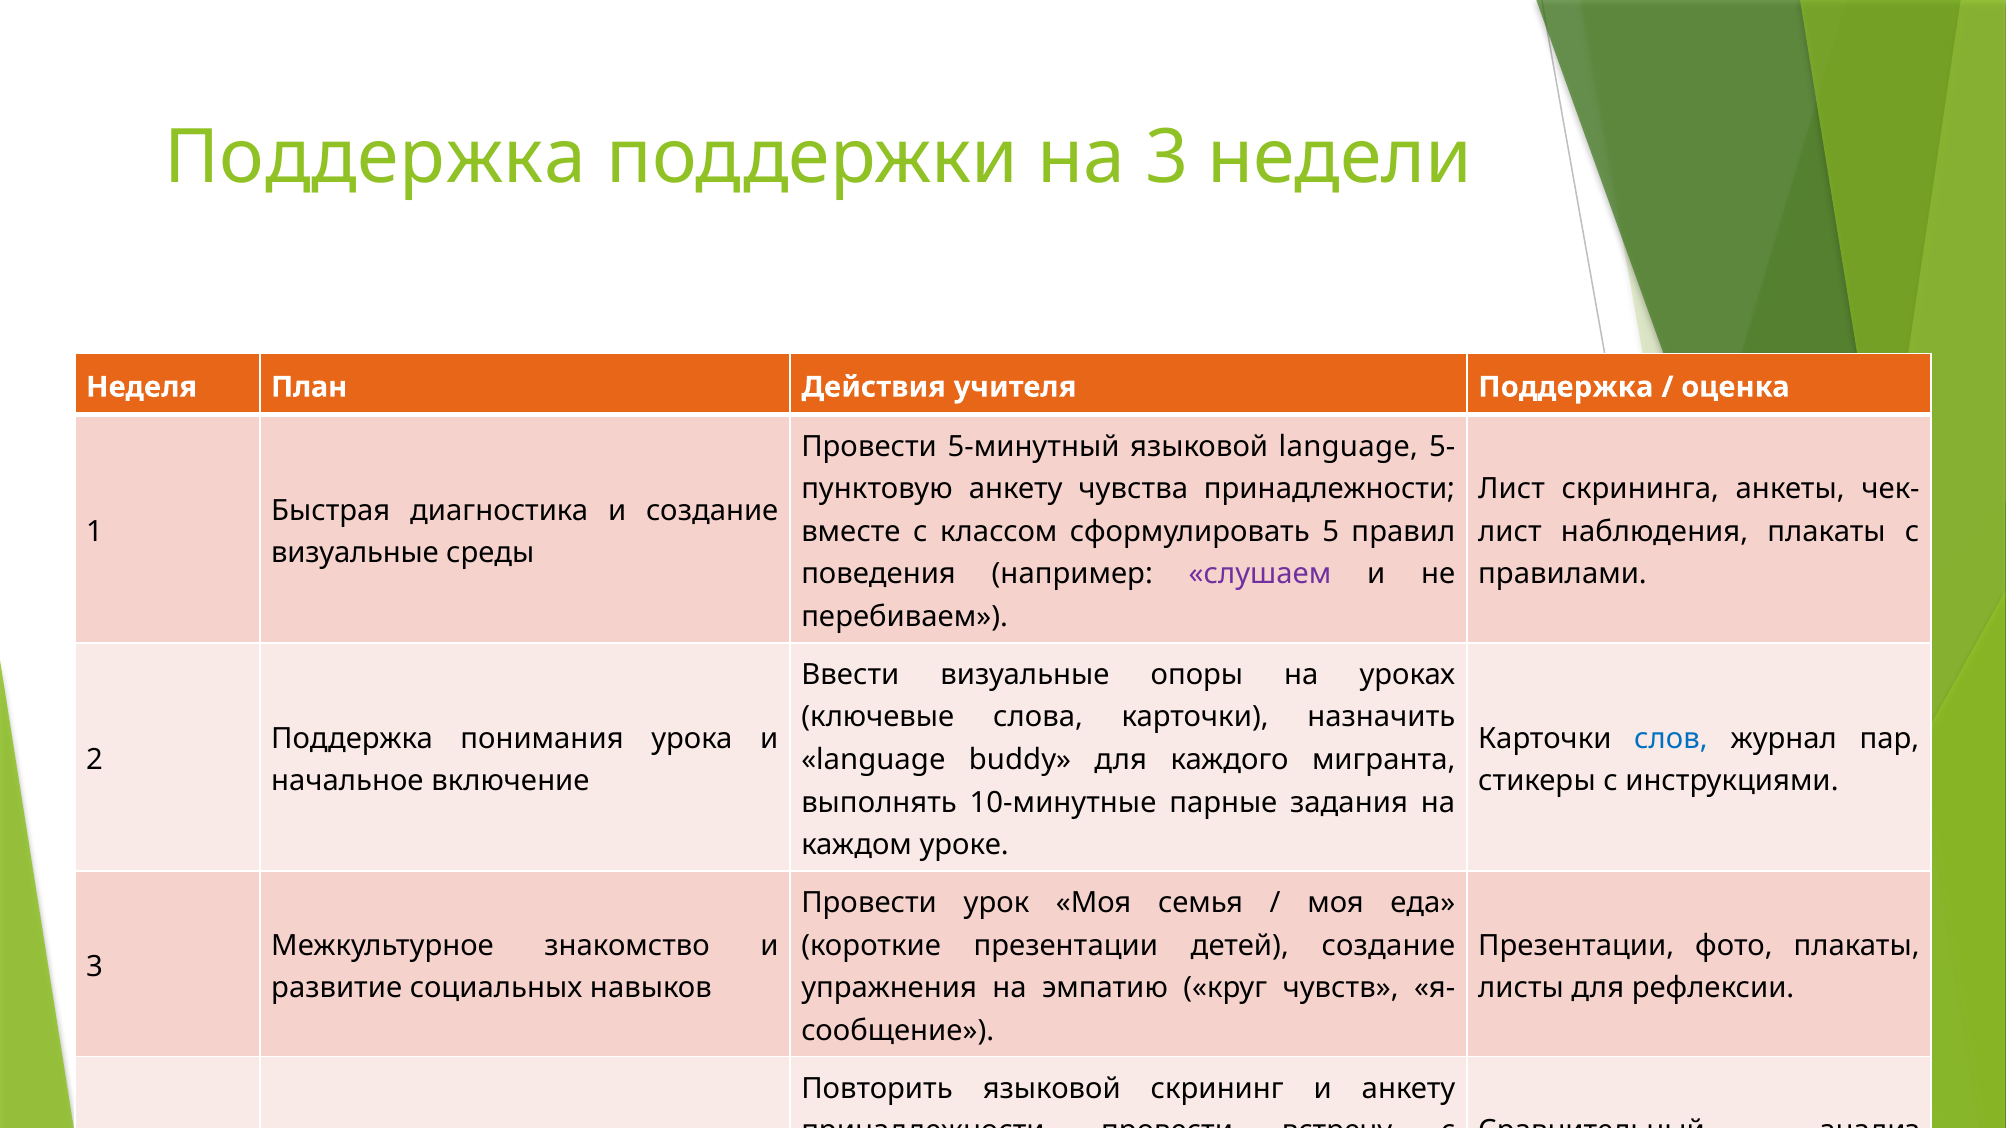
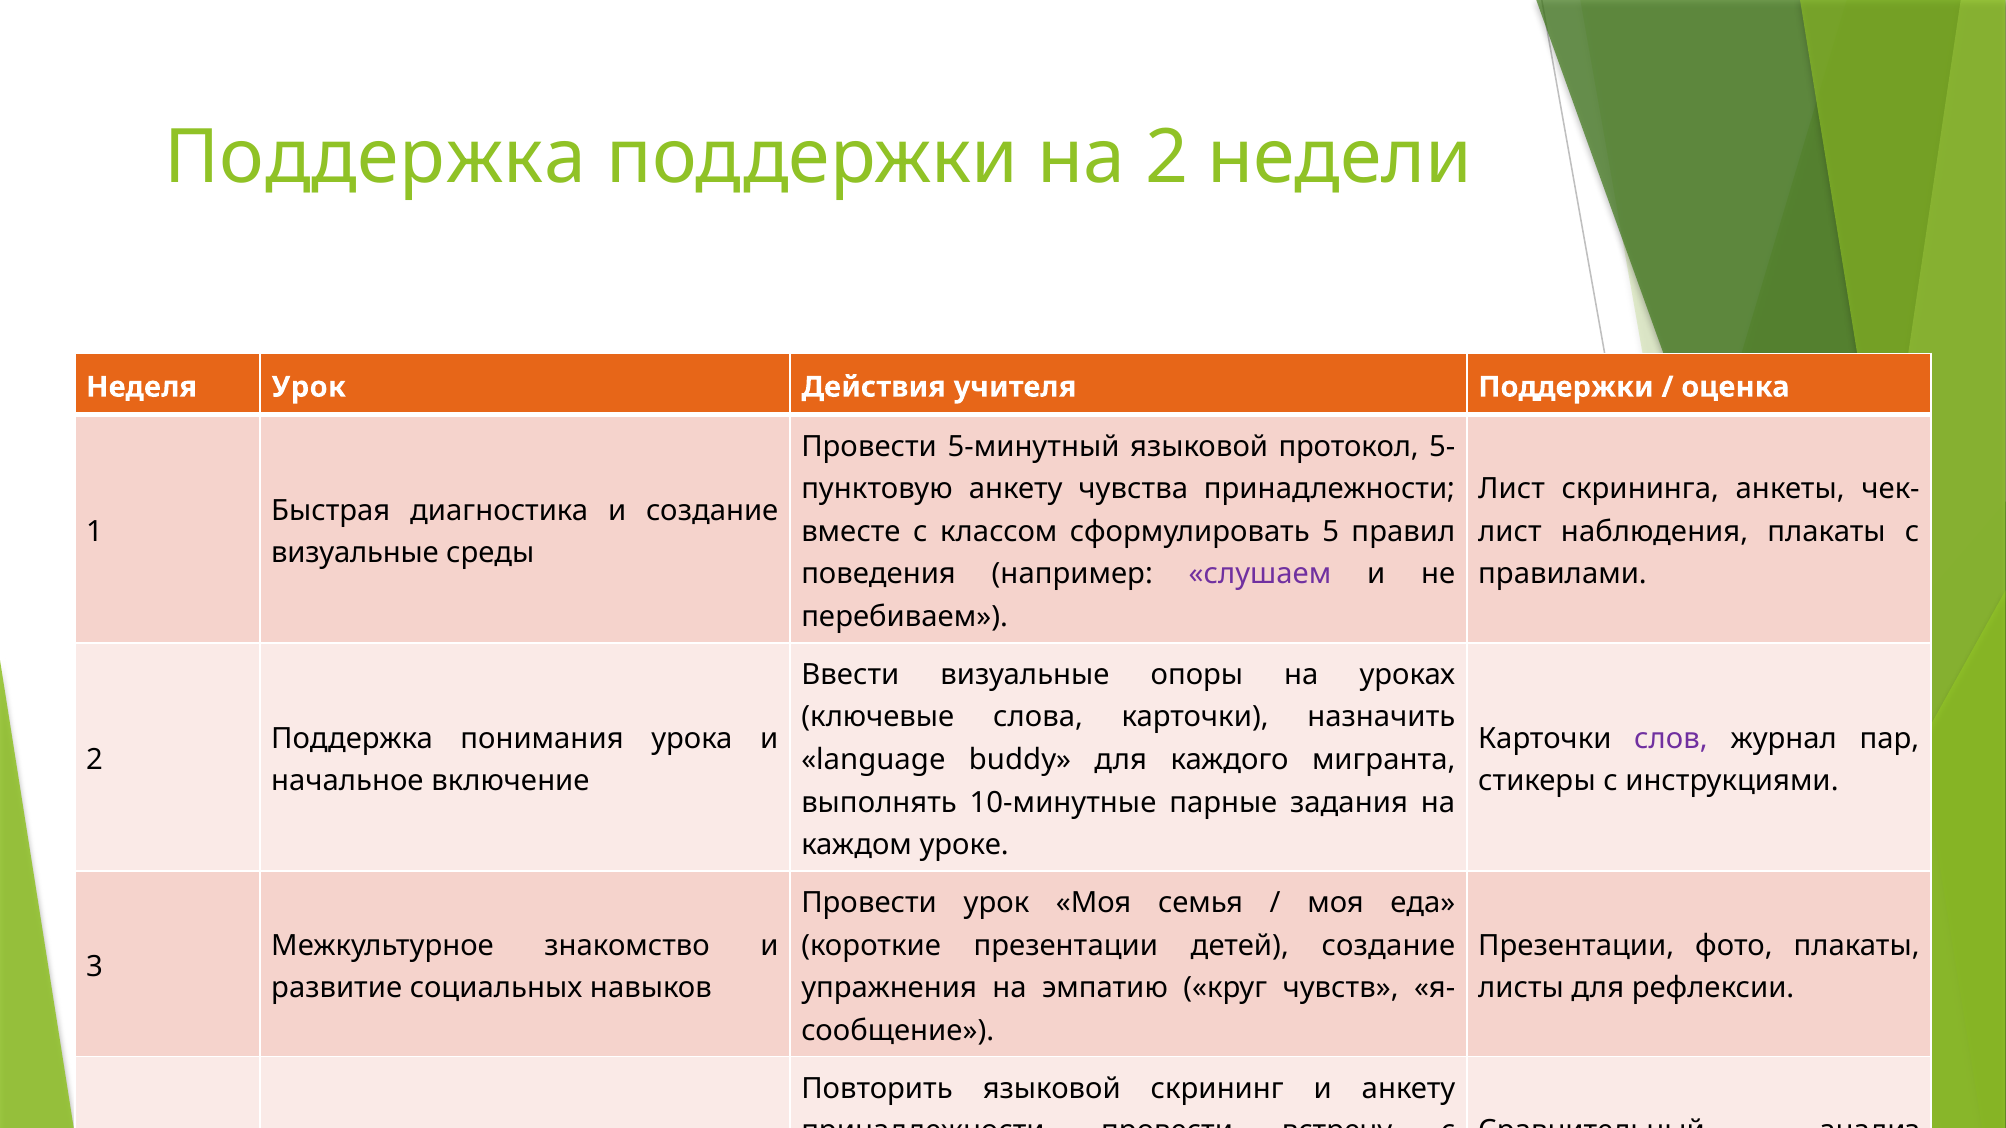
на 3: 3 -> 2 (1167, 158)
Неделя План: План -> Урок (309, 387)
учителя Поддержка: Поддержка -> Поддержки (1566, 387)
языковой language: language -> протокол (1349, 447)
слов colour: blue -> purple (1671, 739)
